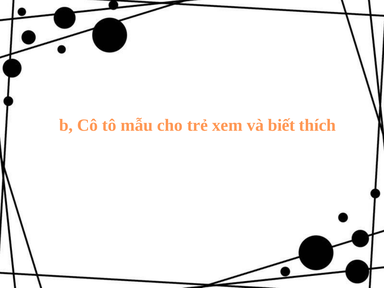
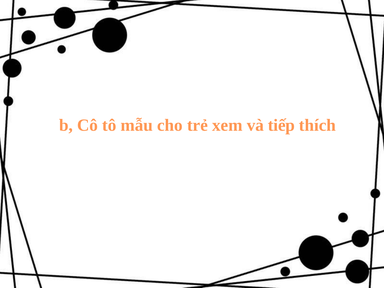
biết: biết -> tiếp (281, 125)
